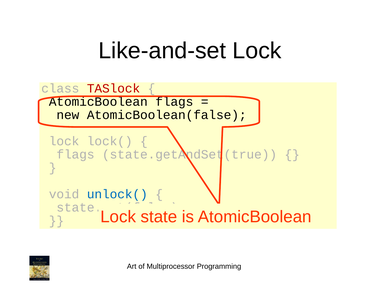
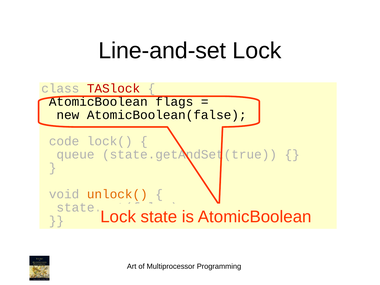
Like-and-set: Like-and-set -> Line-and-set (162, 51)
lock: lock -> code (64, 141)
flags: flags -> queue (75, 154)
unlock( colour: blue -> orange (117, 194)
